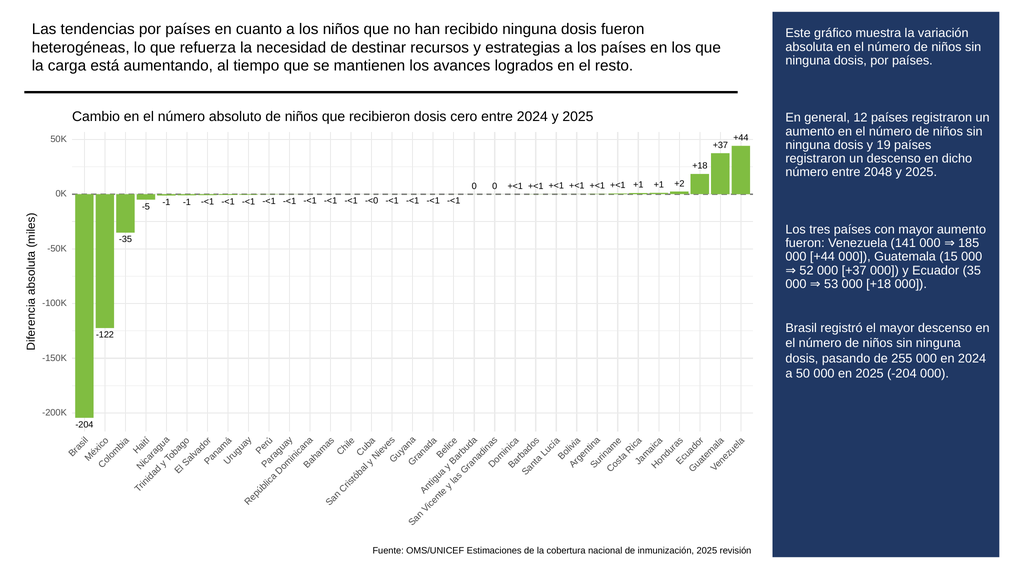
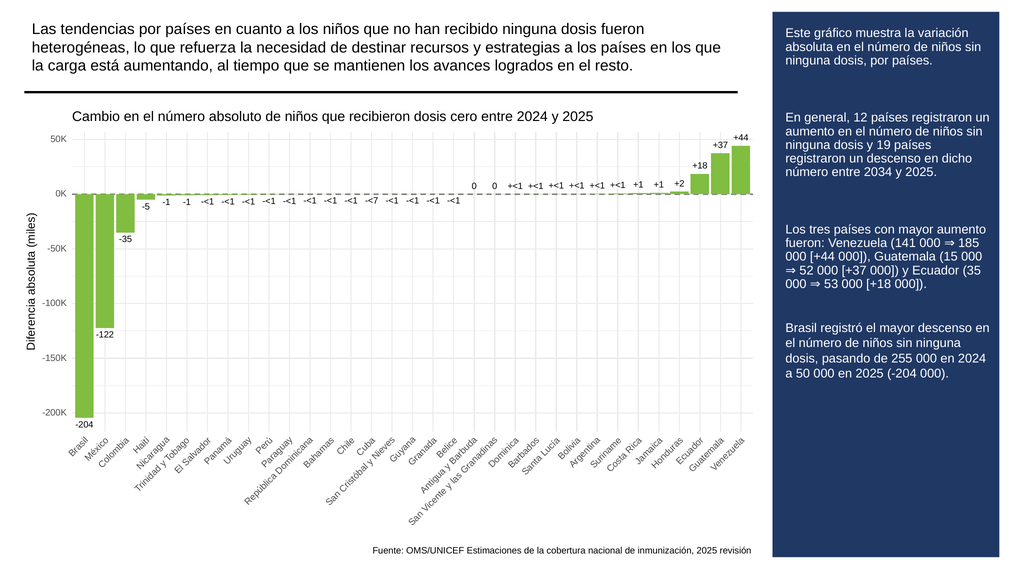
2048: 2048 -> 2034 (878, 172)
-<0: -<0 -> -<7 (372, 201)
